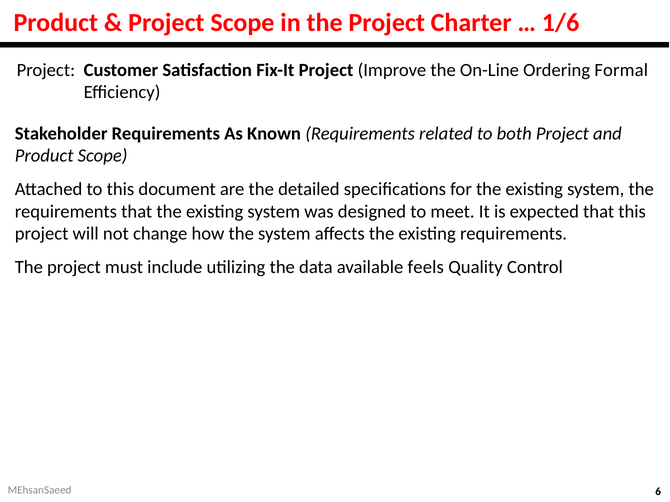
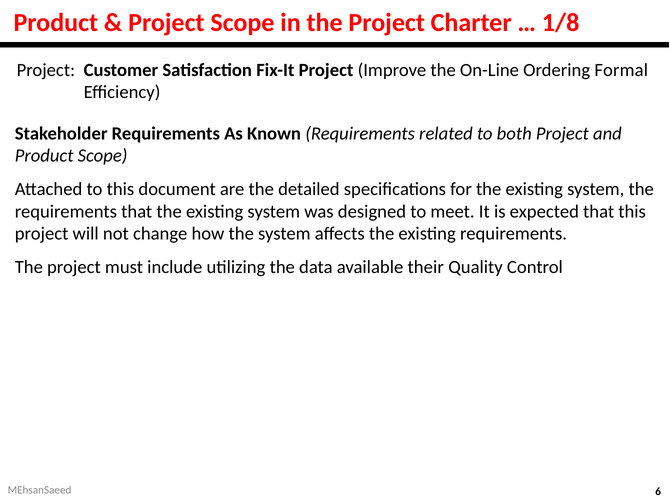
1/6: 1/6 -> 1/8 (561, 23)
feels: feels -> their (426, 268)
